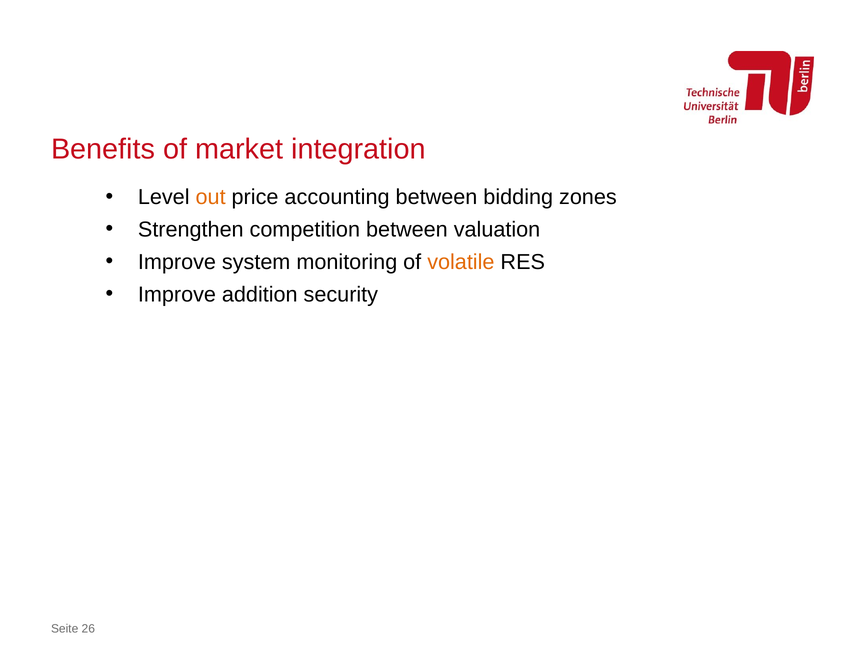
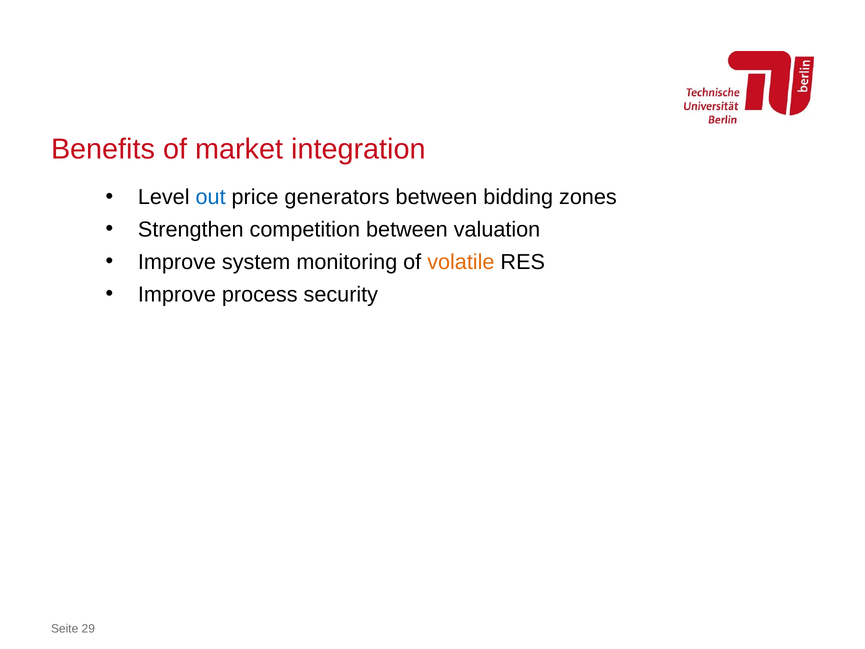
out colour: orange -> blue (211, 197)
accounting: accounting -> generators (337, 197)
addition: addition -> process (260, 294)
26: 26 -> 29 (88, 628)
